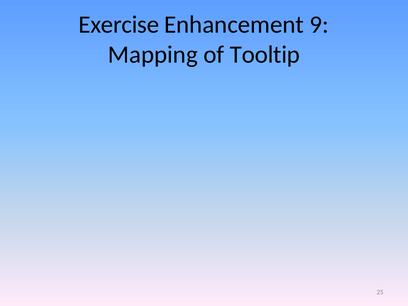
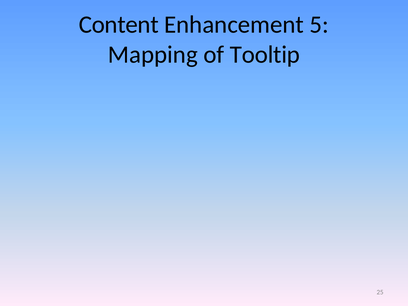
Exercise: Exercise -> Content (119, 25)
9: 9 -> 5 (319, 25)
